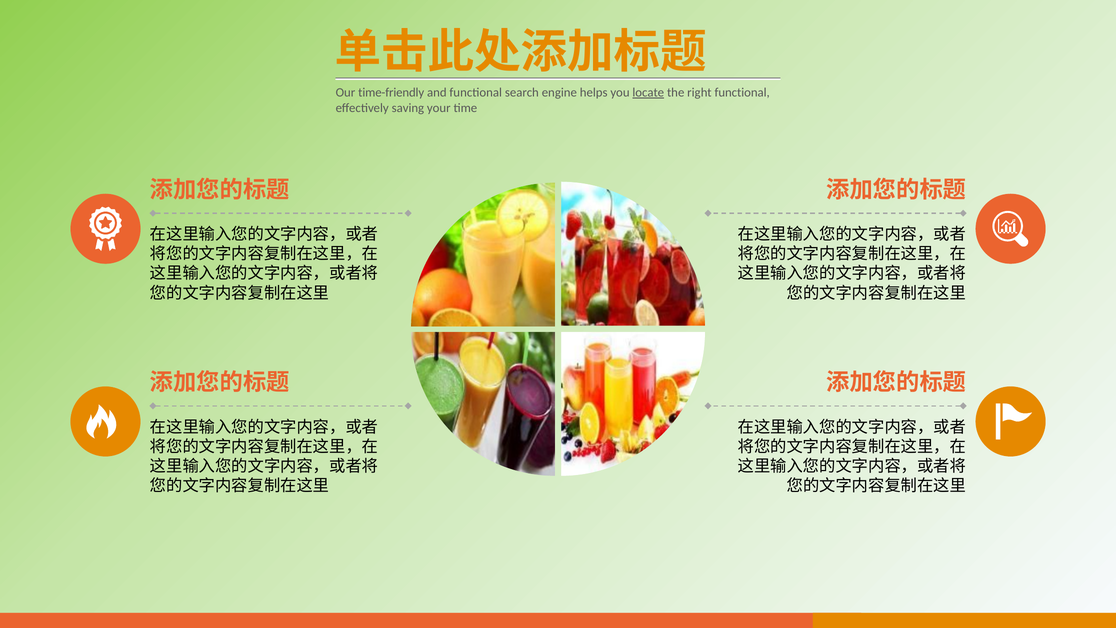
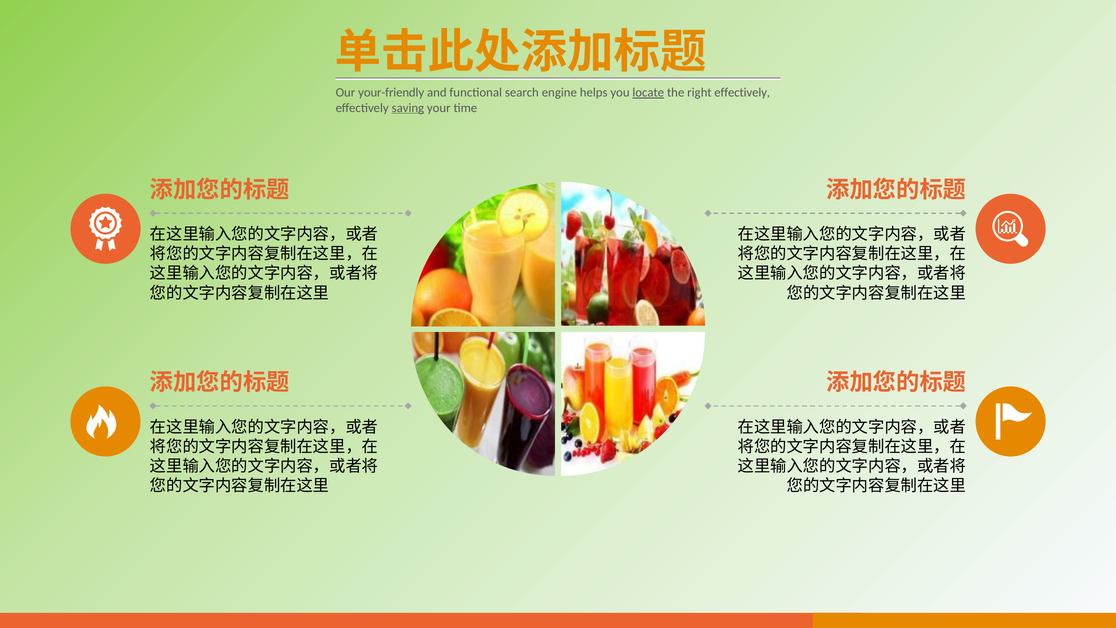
time-friendly: time-friendly -> your-friendly (391, 92)
right functional: functional -> effectively (742, 92)
saving underline: none -> present (408, 108)
